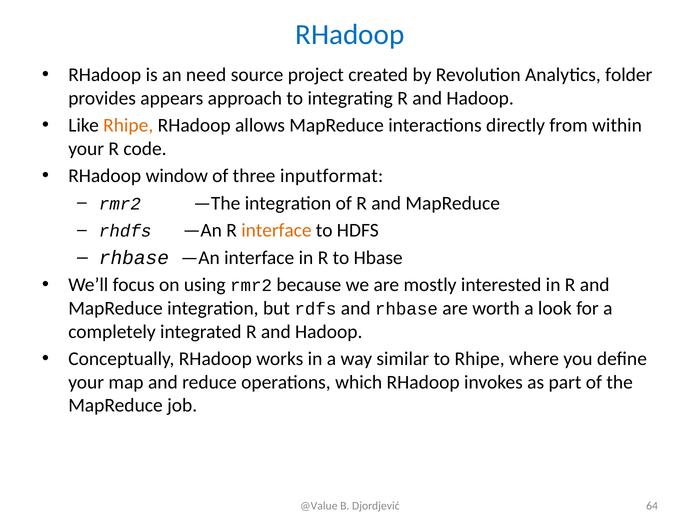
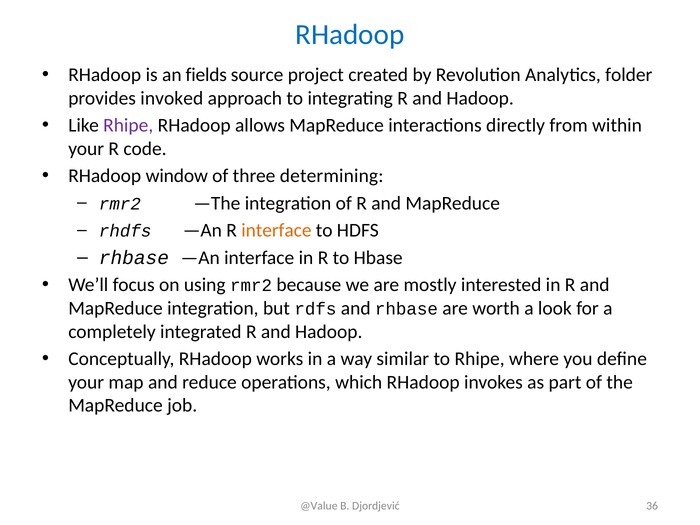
need: need -> fields (206, 75)
appears: appears -> invoked (172, 98)
Rhipe colour: orange -> purple (128, 125)
inputformat: inputformat -> determining (332, 176)
64: 64 -> 36 (652, 506)
